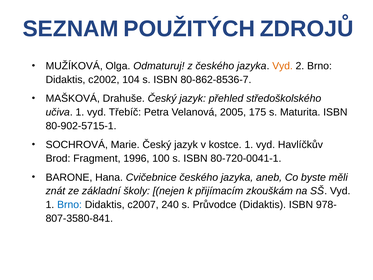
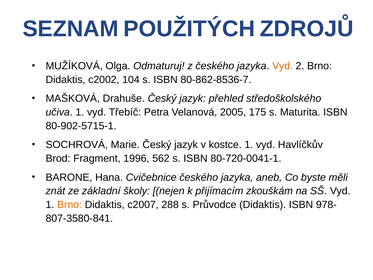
100: 100 -> 562 (161, 158)
Brno colour: blue -> orange (70, 205)
240: 240 -> 288 (170, 205)
